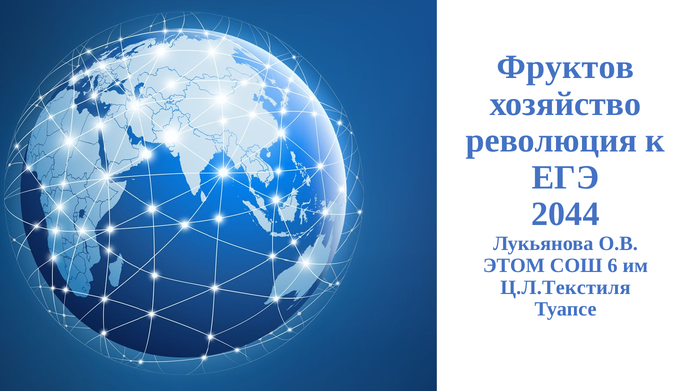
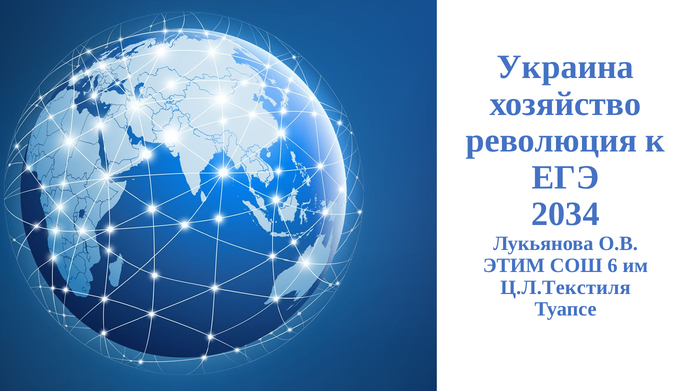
Фруктов: Фруктов -> Украина (565, 67)
2044: 2044 -> 2034 (565, 214)
ЭТОМ: ЭТОМ -> ЭТИМ (514, 265)
